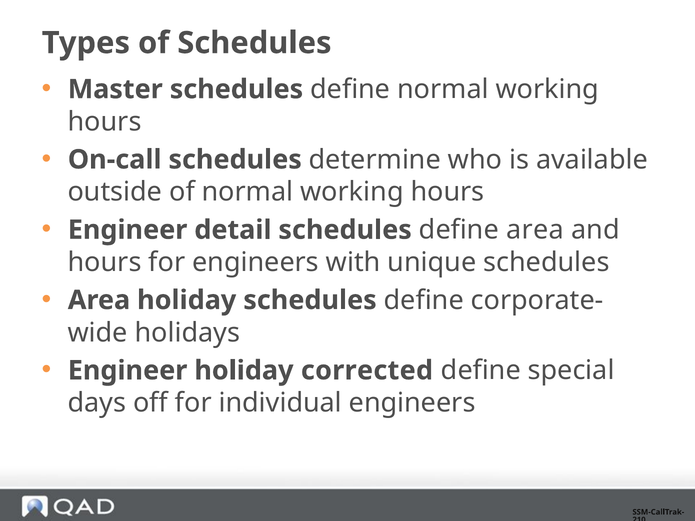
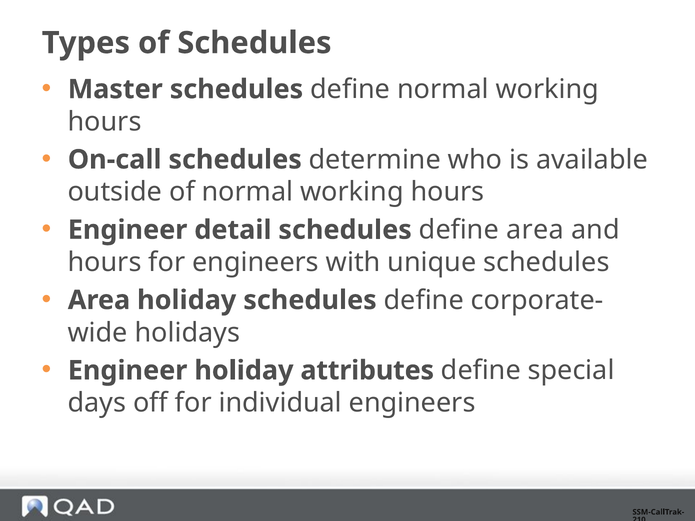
corrected: corrected -> attributes (367, 371)
